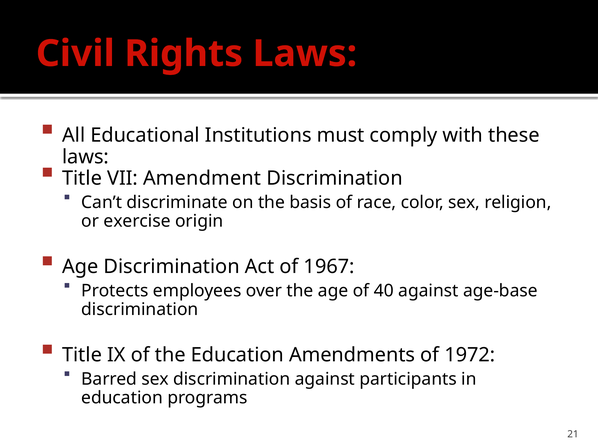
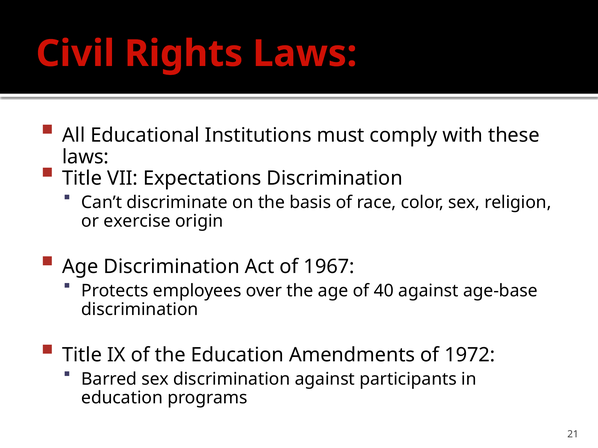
Amendment: Amendment -> Expectations (202, 178)
